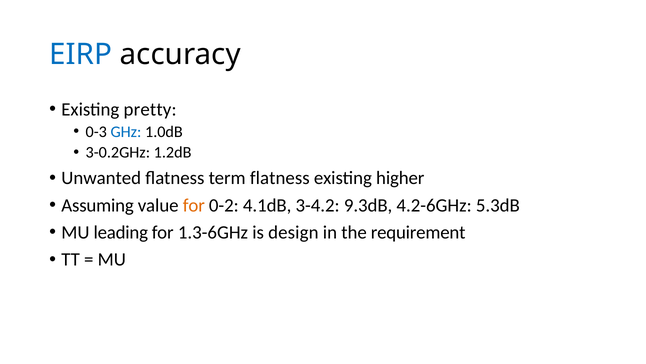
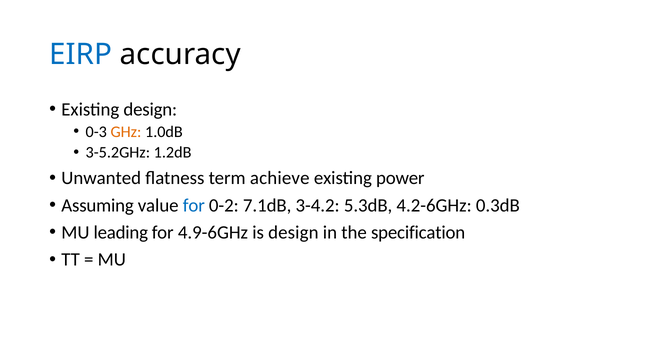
Existing pretty: pretty -> design (150, 109)
GHz colour: blue -> orange (126, 131)
3-0.2GHz: 3-0.2GHz -> 3-5.2GHz (118, 152)
term flatness: flatness -> achieve (280, 178)
higher: higher -> power (400, 178)
for colour: orange -> blue (194, 205)
4.1dB: 4.1dB -> 7.1dB (267, 205)
9.3dB: 9.3dB -> 5.3dB (368, 205)
5.3dB: 5.3dB -> 0.3dB (498, 205)
1.3-6GHz: 1.3-6GHz -> 4.9-6GHz (213, 232)
requirement: requirement -> specification (418, 232)
